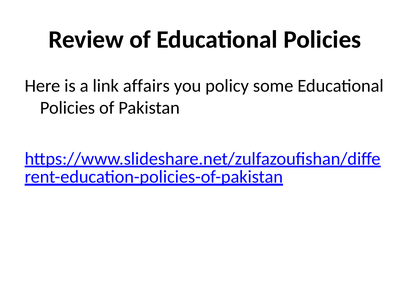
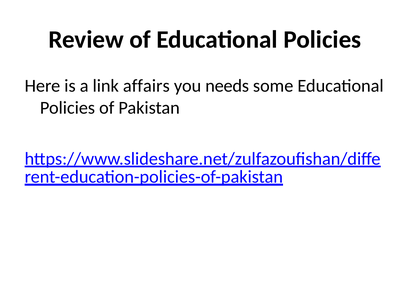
policy: policy -> needs (227, 86)
